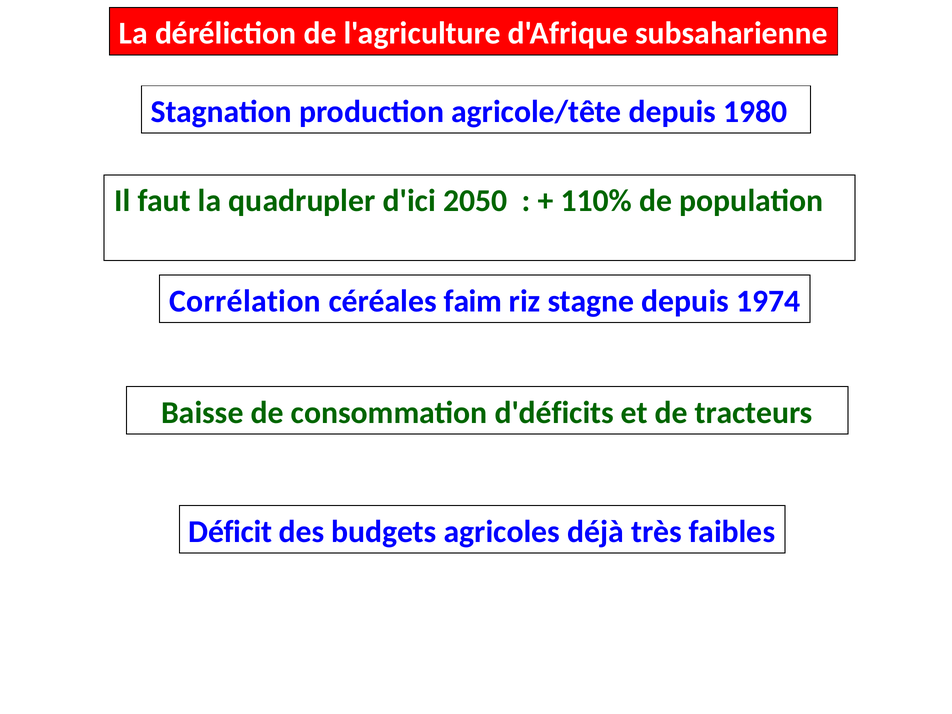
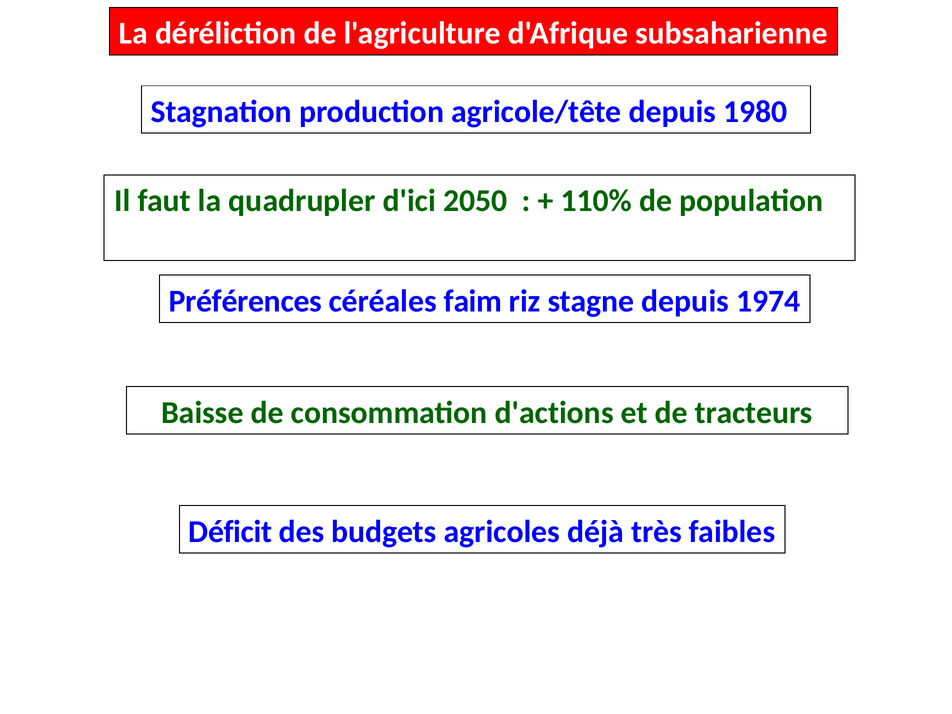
Corrélation: Corrélation -> Préférences (245, 301)
d'déficits: d'déficits -> d'actions (554, 413)
